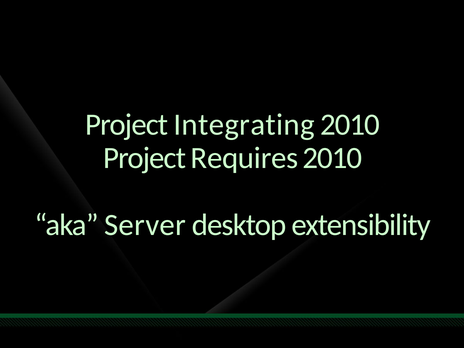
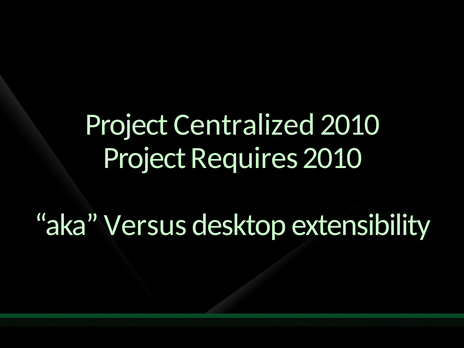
Integrating: Integrating -> Centralized (244, 125)
Server: Server -> Versus (145, 225)
